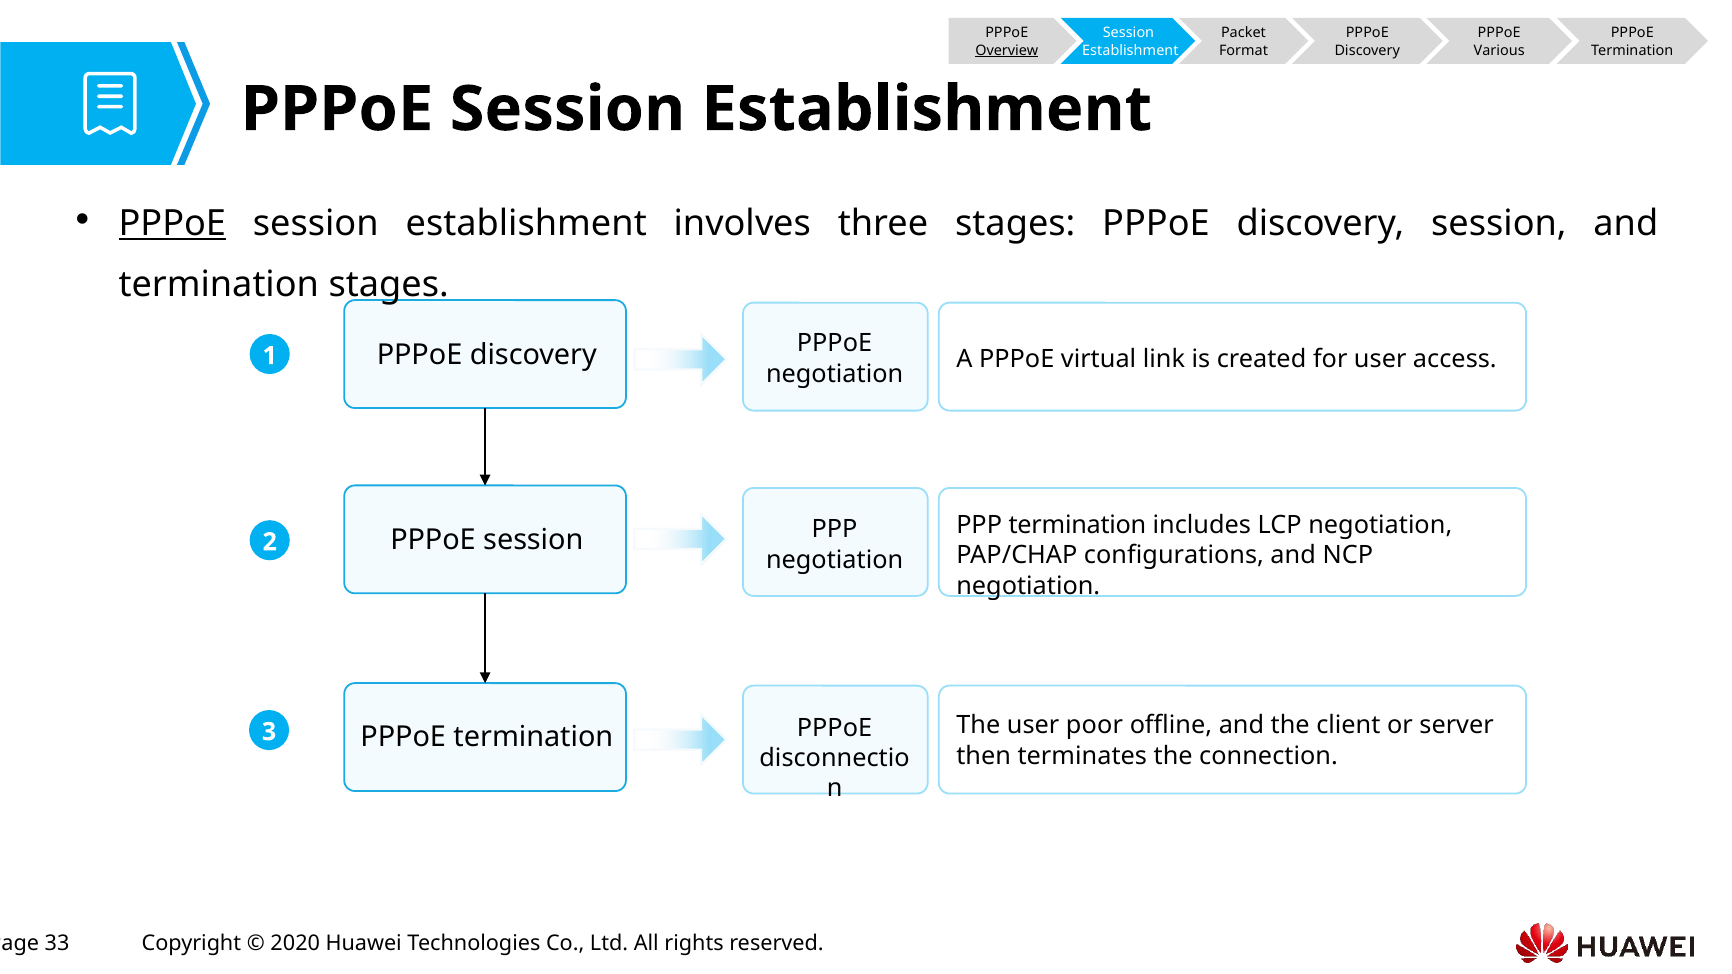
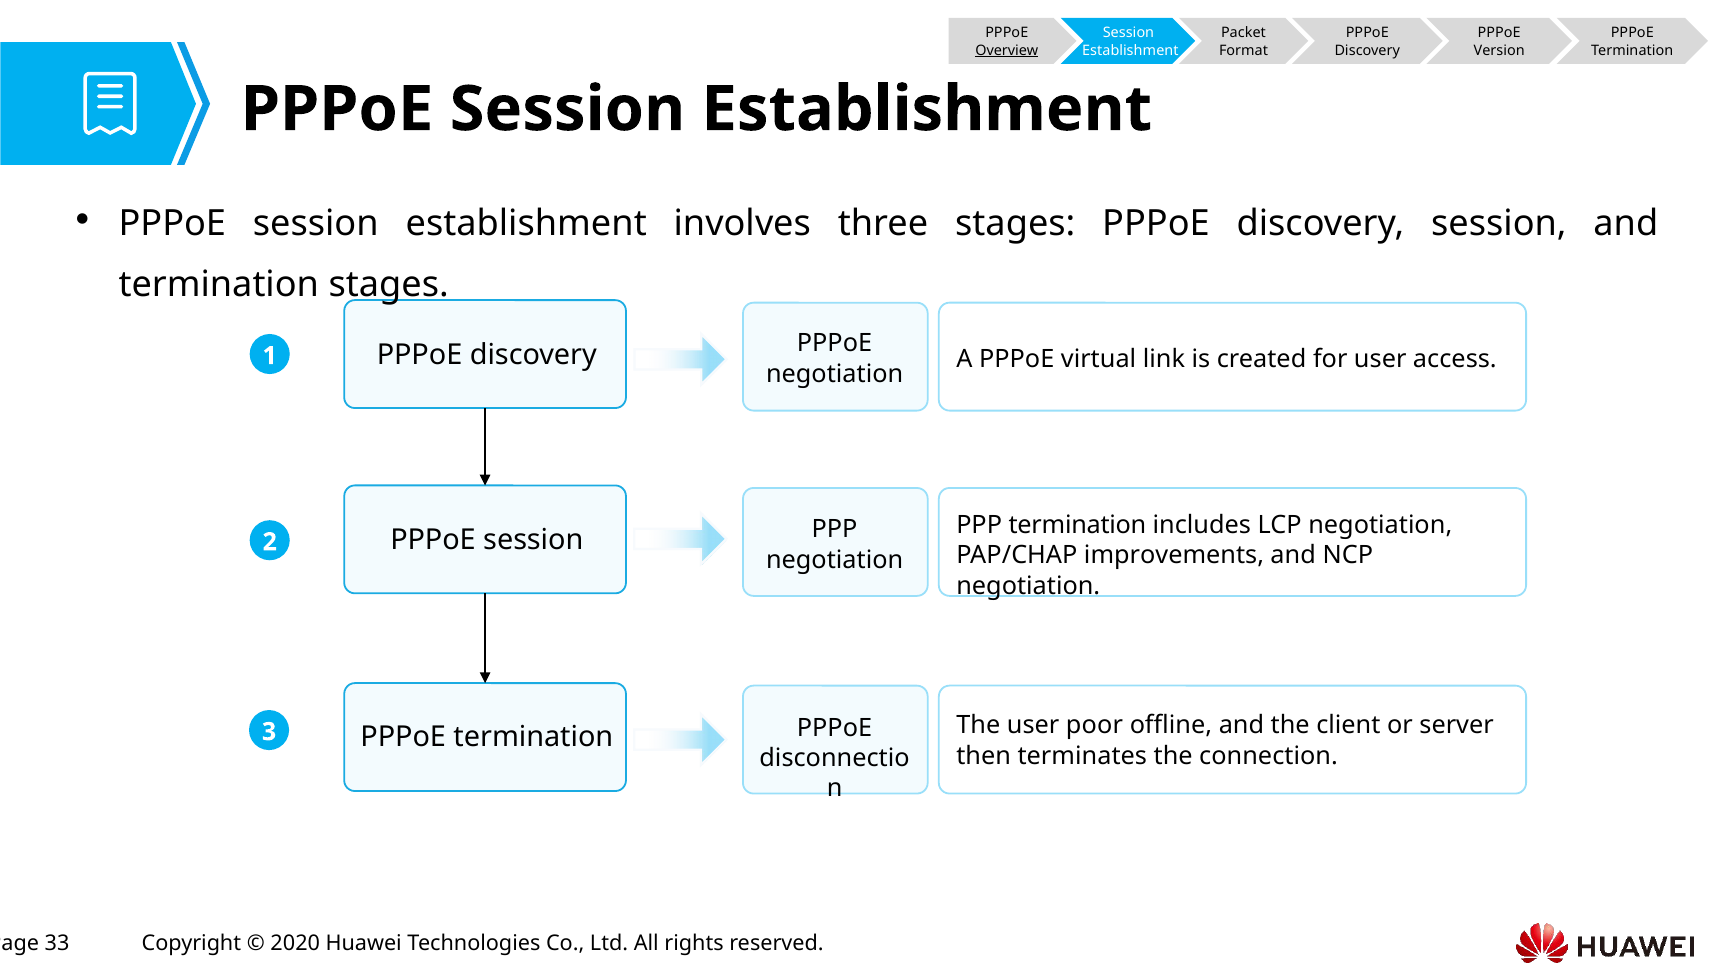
Various: Various -> Version (1499, 51)
PPPoE underline: present -> none (172, 224)
configurations: configurations -> improvements (1174, 556)
